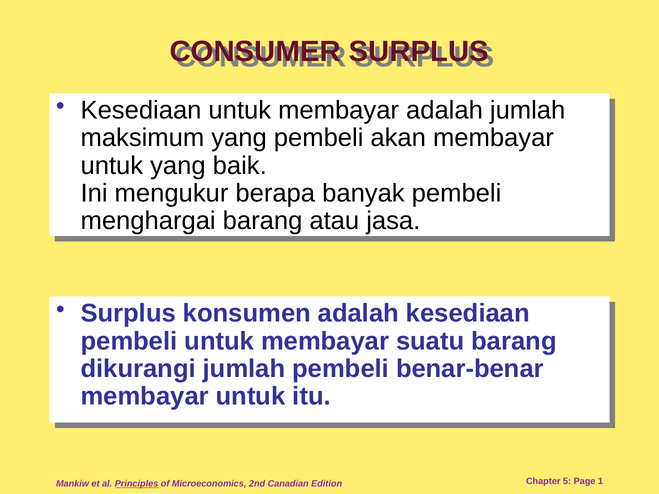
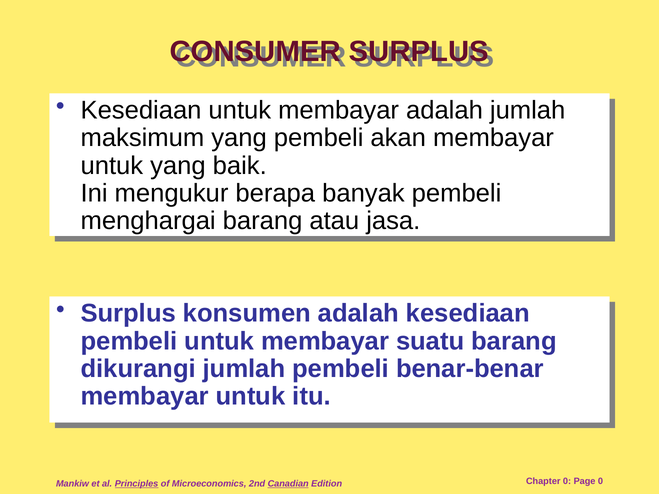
Canadian underline: none -> present (288, 484)
Chapter 5: 5 -> 0 (567, 482)
Page 1: 1 -> 0 (600, 482)
